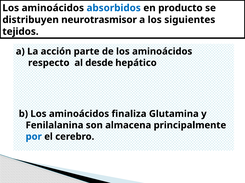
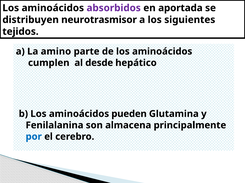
absorbidos colour: blue -> purple (114, 8)
producto: producto -> aportada (180, 8)
acción: acción -> amino (56, 52)
respecto: respecto -> cumplen (49, 63)
finaliza: finaliza -> pueden (129, 114)
